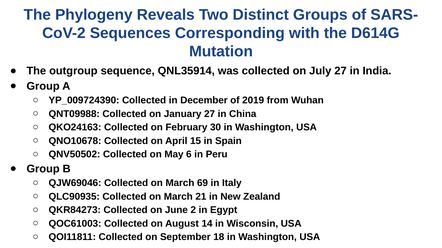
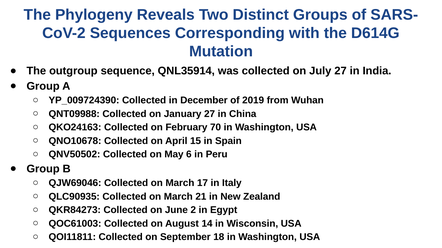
30: 30 -> 70 (216, 128)
69: 69 -> 17 (202, 184)
